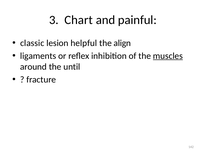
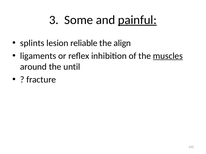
Chart: Chart -> Some (79, 20)
painful underline: none -> present (137, 20)
classic: classic -> splints (32, 43)
helpful: helpful -> reliable (84, 43)
